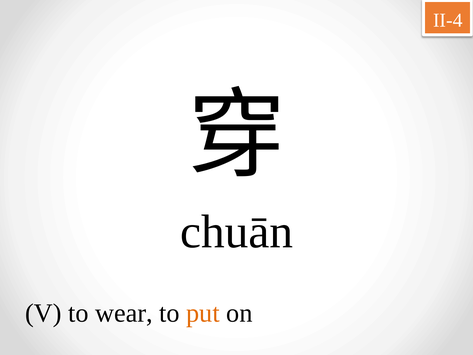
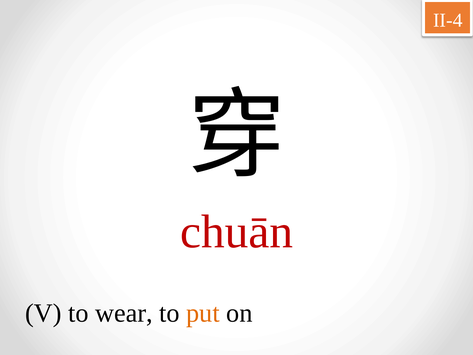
chuān colour: black -> red (237, 232)
